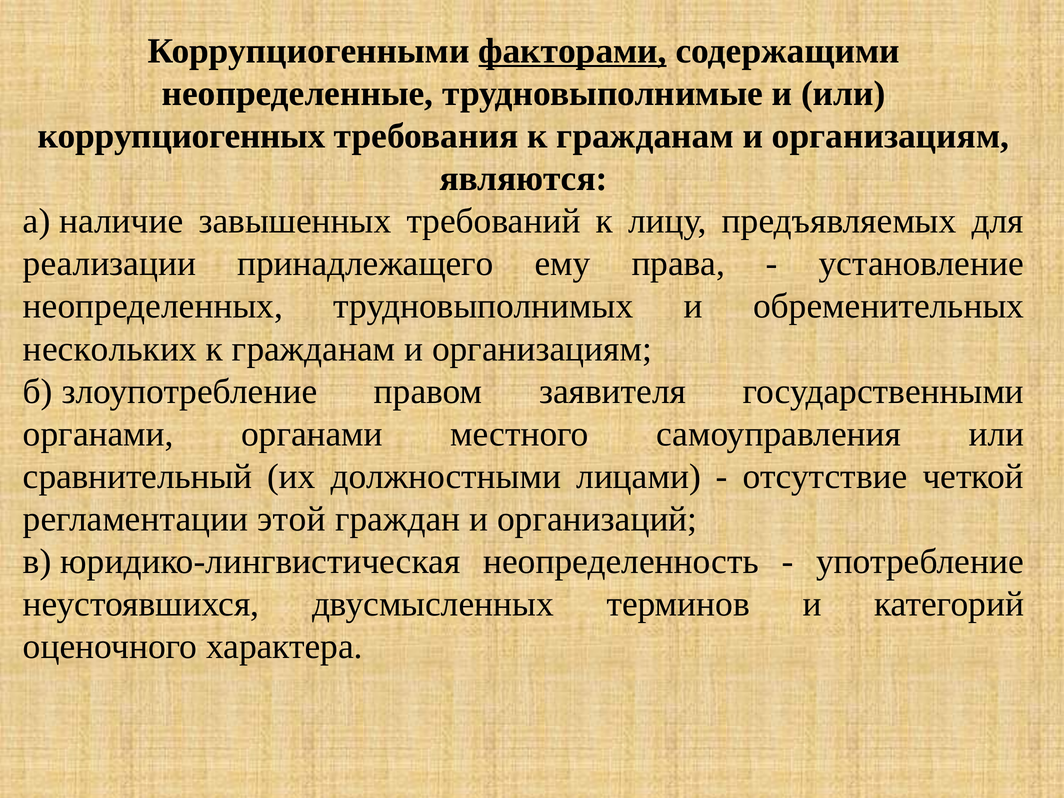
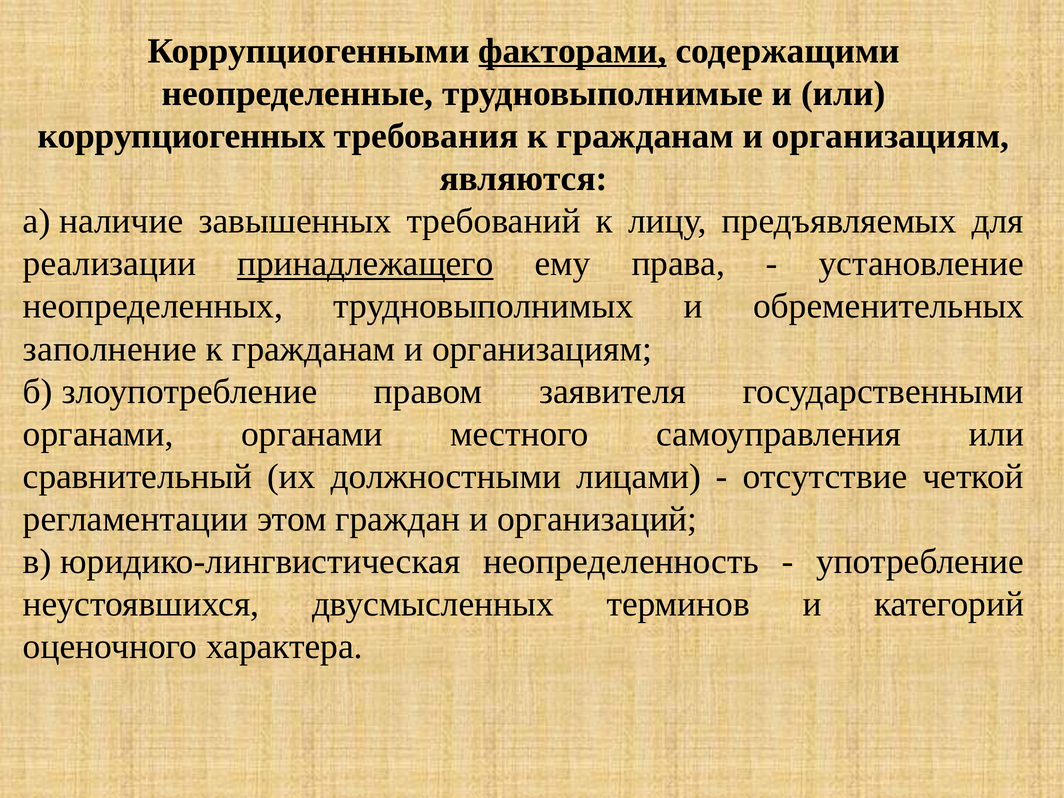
принадлежащего underline: none -> present (365, 264)
нескольких: нескольких -> заполнение (110, 349)
этой: этой -> этом (292, 519)
